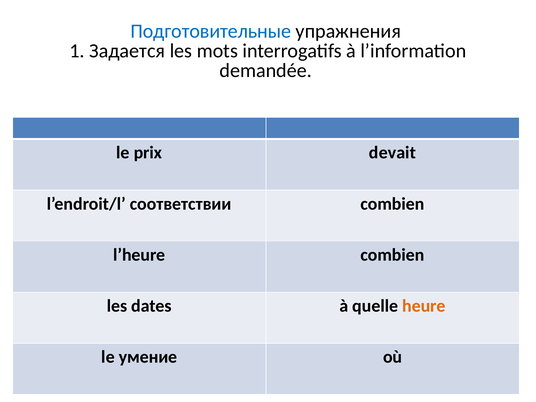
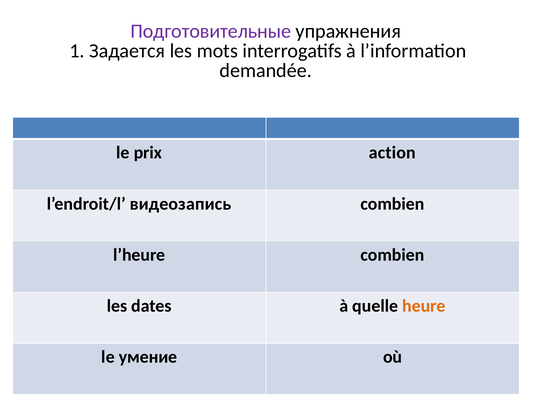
Подготовительные colour: blue -> purple (211, 31)
devait: devait -> action (392, 153)
соответствии: соответствии -> видеозапись (181, 204)
